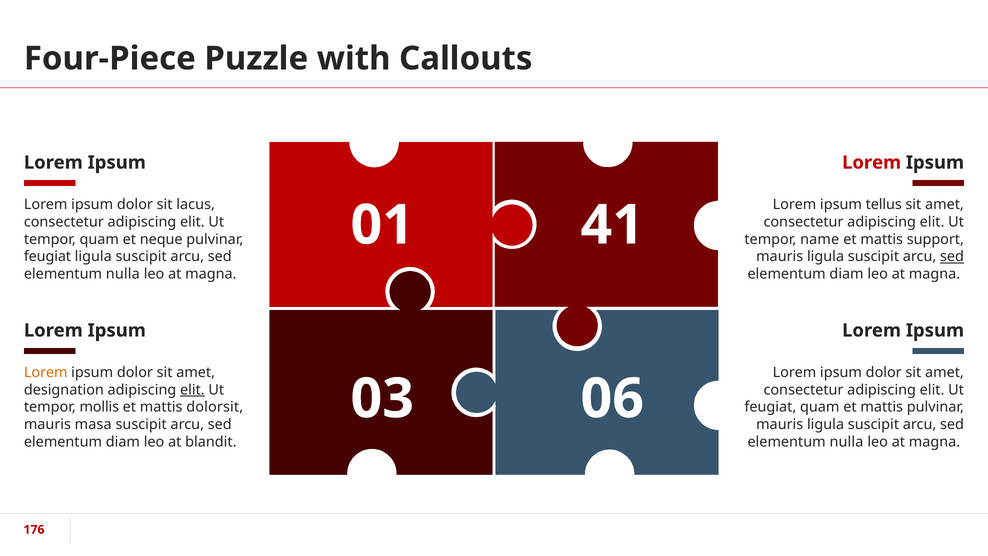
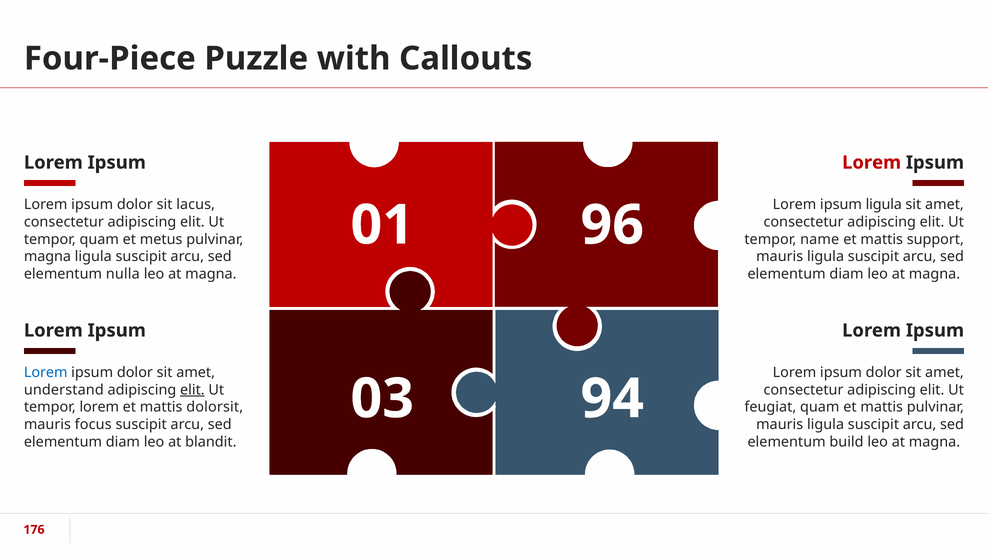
ipsum tellus: tellus -> ligula (884, 205)
41: 41 -> 96 (612, 225)
neque: neque -> metus (161, 239)
feugiat: feugiat -> magna (47, 257)
sed underline: present -> none (952, 257)
Lorem colour: orange -> blue (46, 372)
designation: designation -> understand (64, 390)
06: 06 -> 94 (612, 399)
tempor mollis: mollis -> lorem (99, 407)
masa: masa -> focus (93, 424)
nulla: nulla -> build (847, 442)
